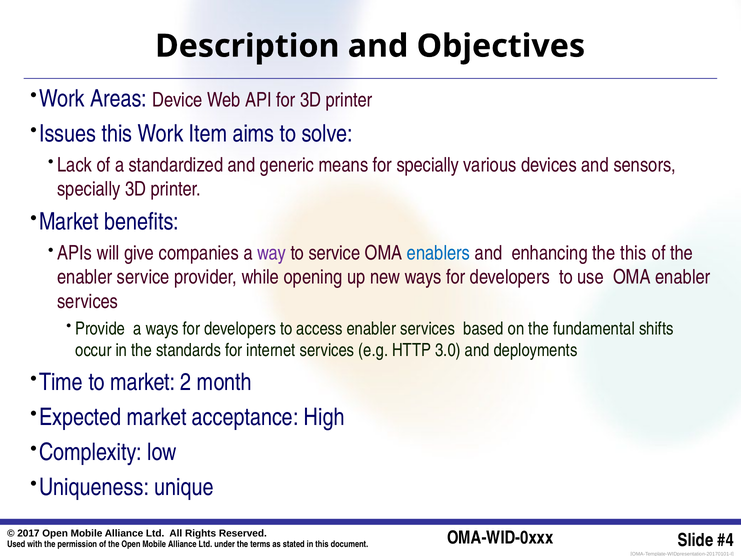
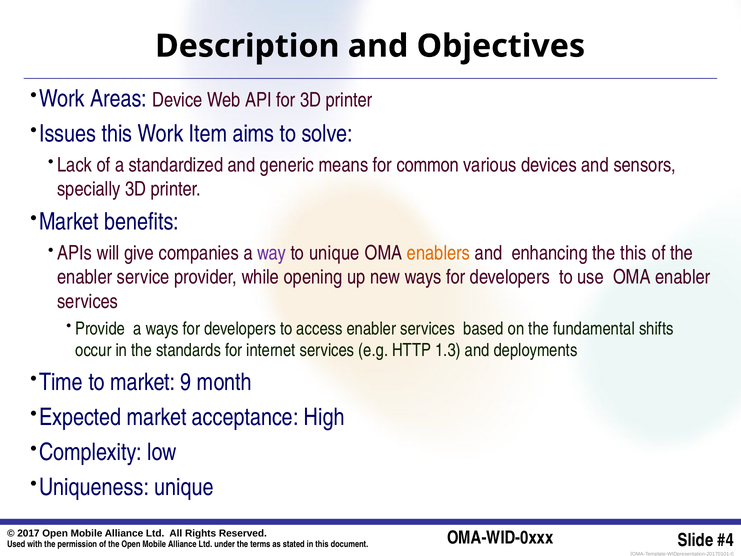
for specially: specially -> common (428, 165)
to service: service -> unique (334, 253)
enablers colour: blue -> orange (439, 253)
3.0: 3.0 -> 1.3 (448, 350)
2: 2 -> 9 (186, 382)
